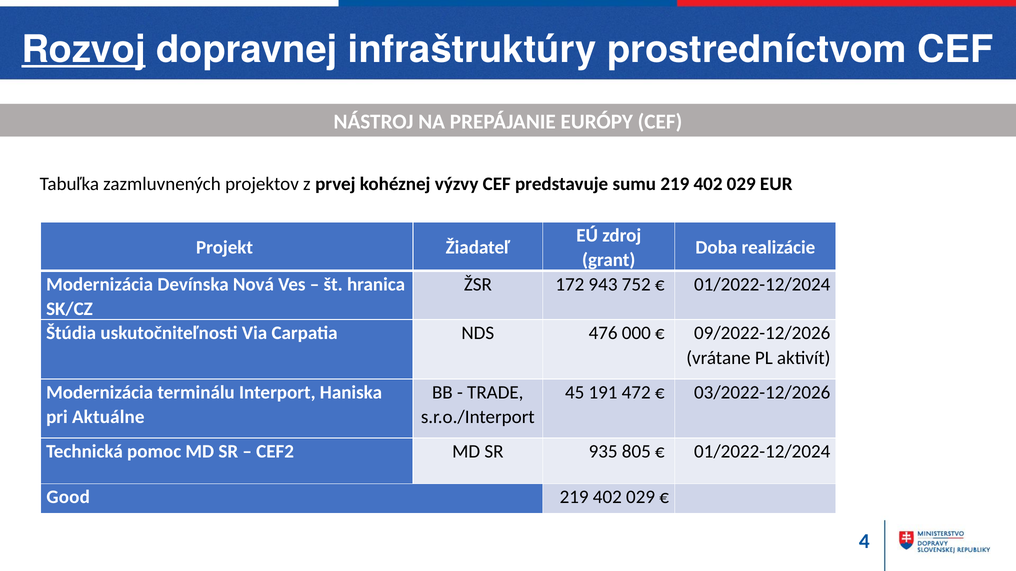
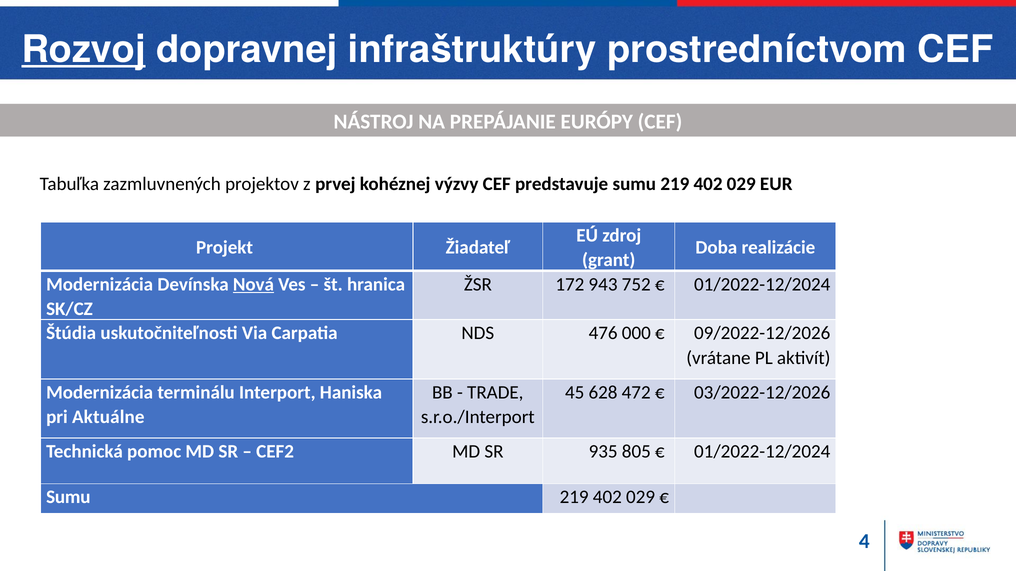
Nová underline: none -> present (253, 284)
191: 191 -> 628 (603, 393)
Good: Good -> Sumu (68, 498)
